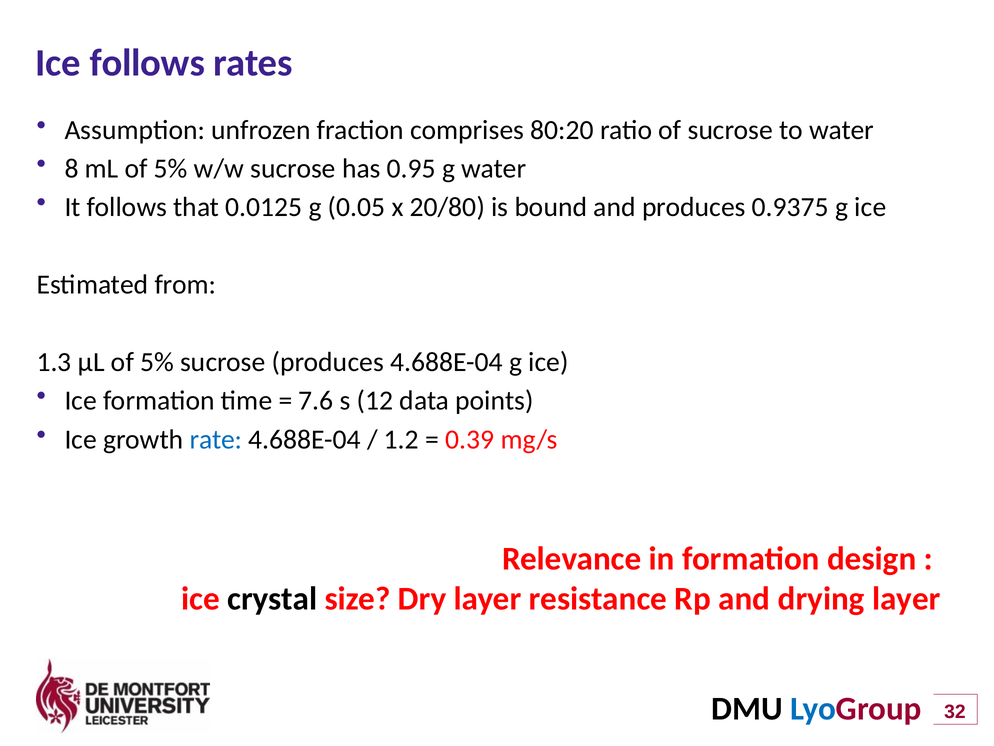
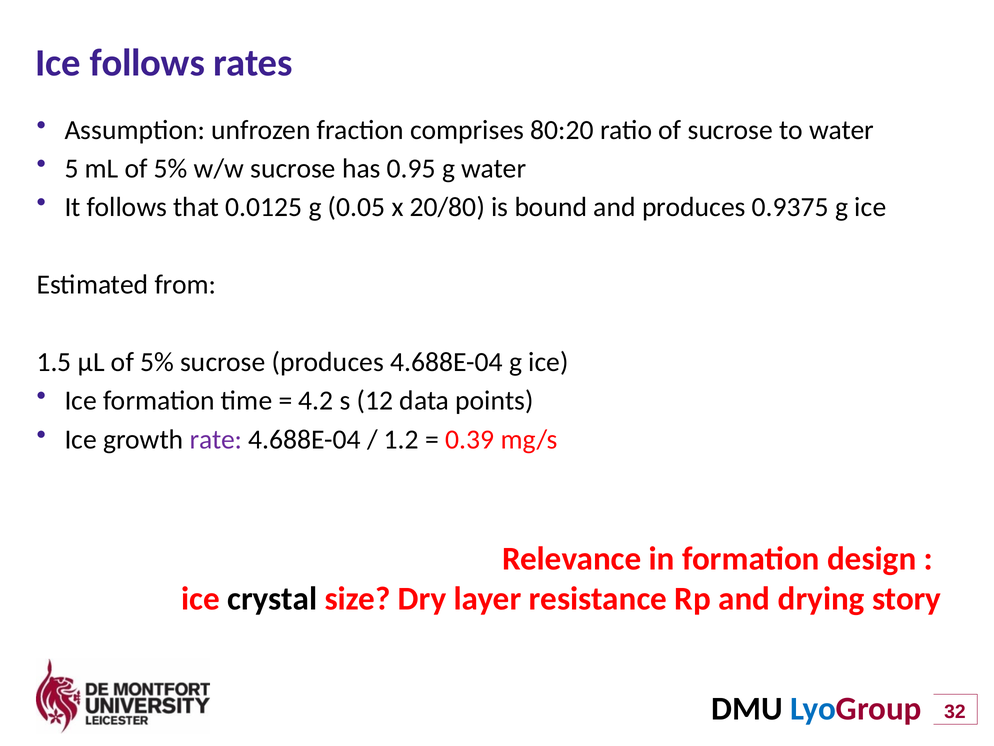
8: 8 -> 5 (72, 168)
1.3: 1.3 -> 1.5 (54, 362)
7.6: 7.6 -> 4.2 (316, 400)
rate colour: blue -> purple (216, 439)
drying layer: layer -> story (906, 598)
